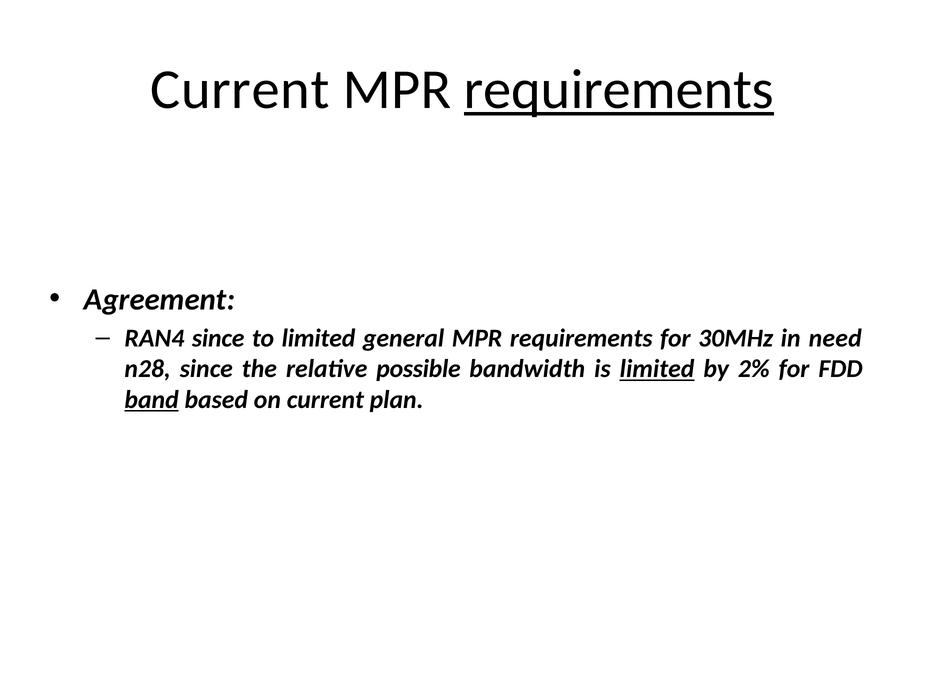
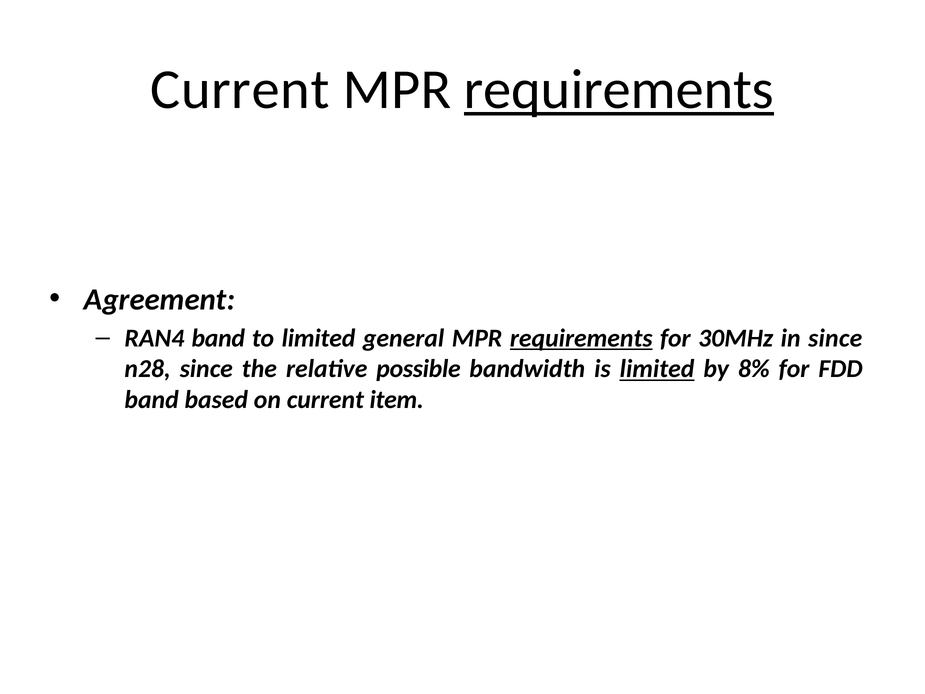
RAN4 since: since -> band (218, 338)
requirements underline: none -> present (581, 338)
in need: need -> since (835, 338)
2%: 2% -> 8% (754, 369)
band underline: present -> none (152, 400)
plan: plan -> item (397, 400)
